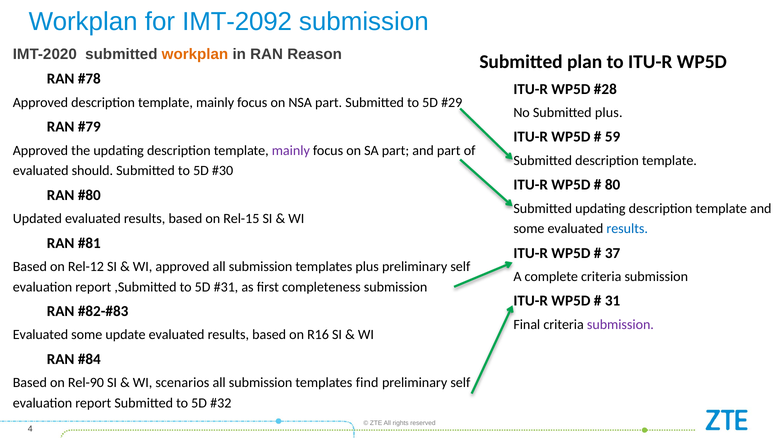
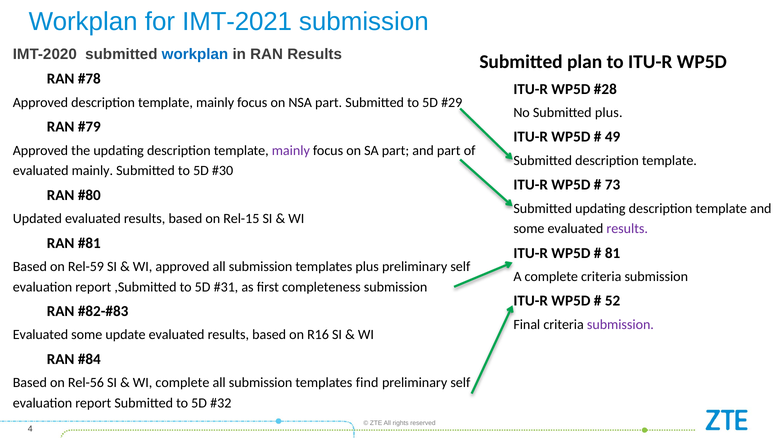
IMT-2092: IMT-2092 -> IMT-2021 (237, 22)
workplan colour: orange -> blue (195, 54)
RAN Reason: Reason -> Results (315, 54)
59: 59 -> 49 (613, 137)
evaluated should: should -> mainly (92, 171)
80: 80 -> 73 (613, 185)
results colour: blue -> purple (627, 229)
37: 37 -> 81 (613, 253)
Rel-12: Rel-12 -> Rel-59 (86, 266)
31: 31 -> 52 (613, 301)
Rel-90: Rel-90 -> Rel-56 (86, 382)
WI scenarios: scenarios -> complete (182, 382)
